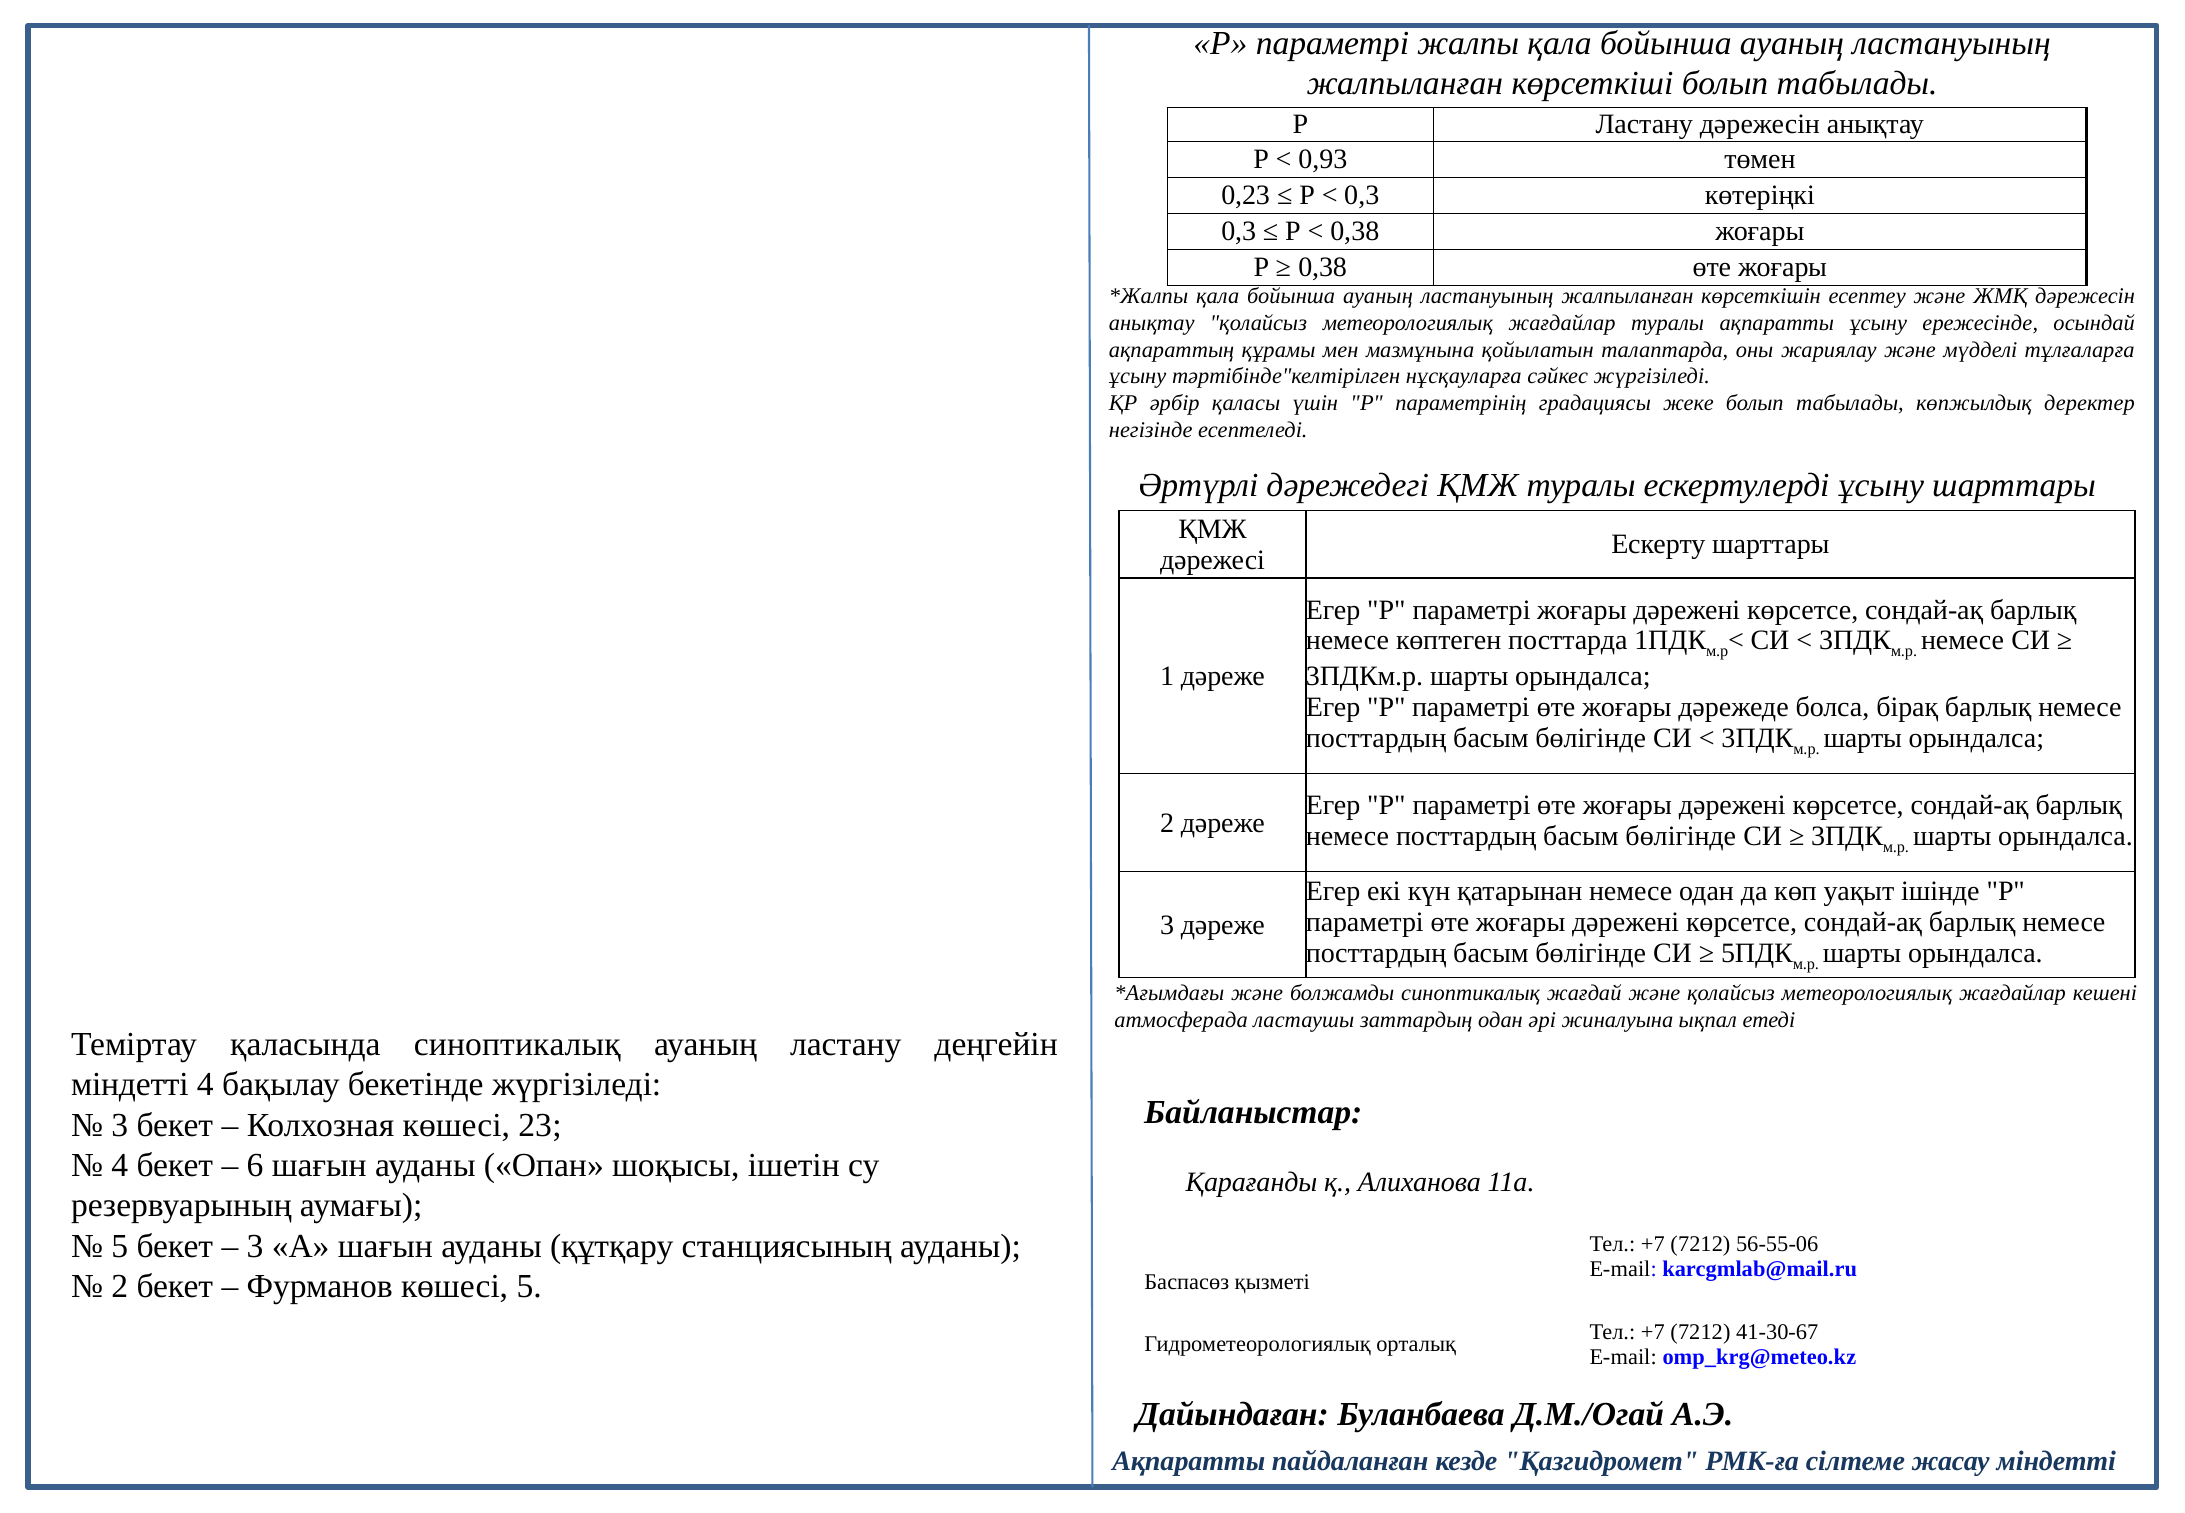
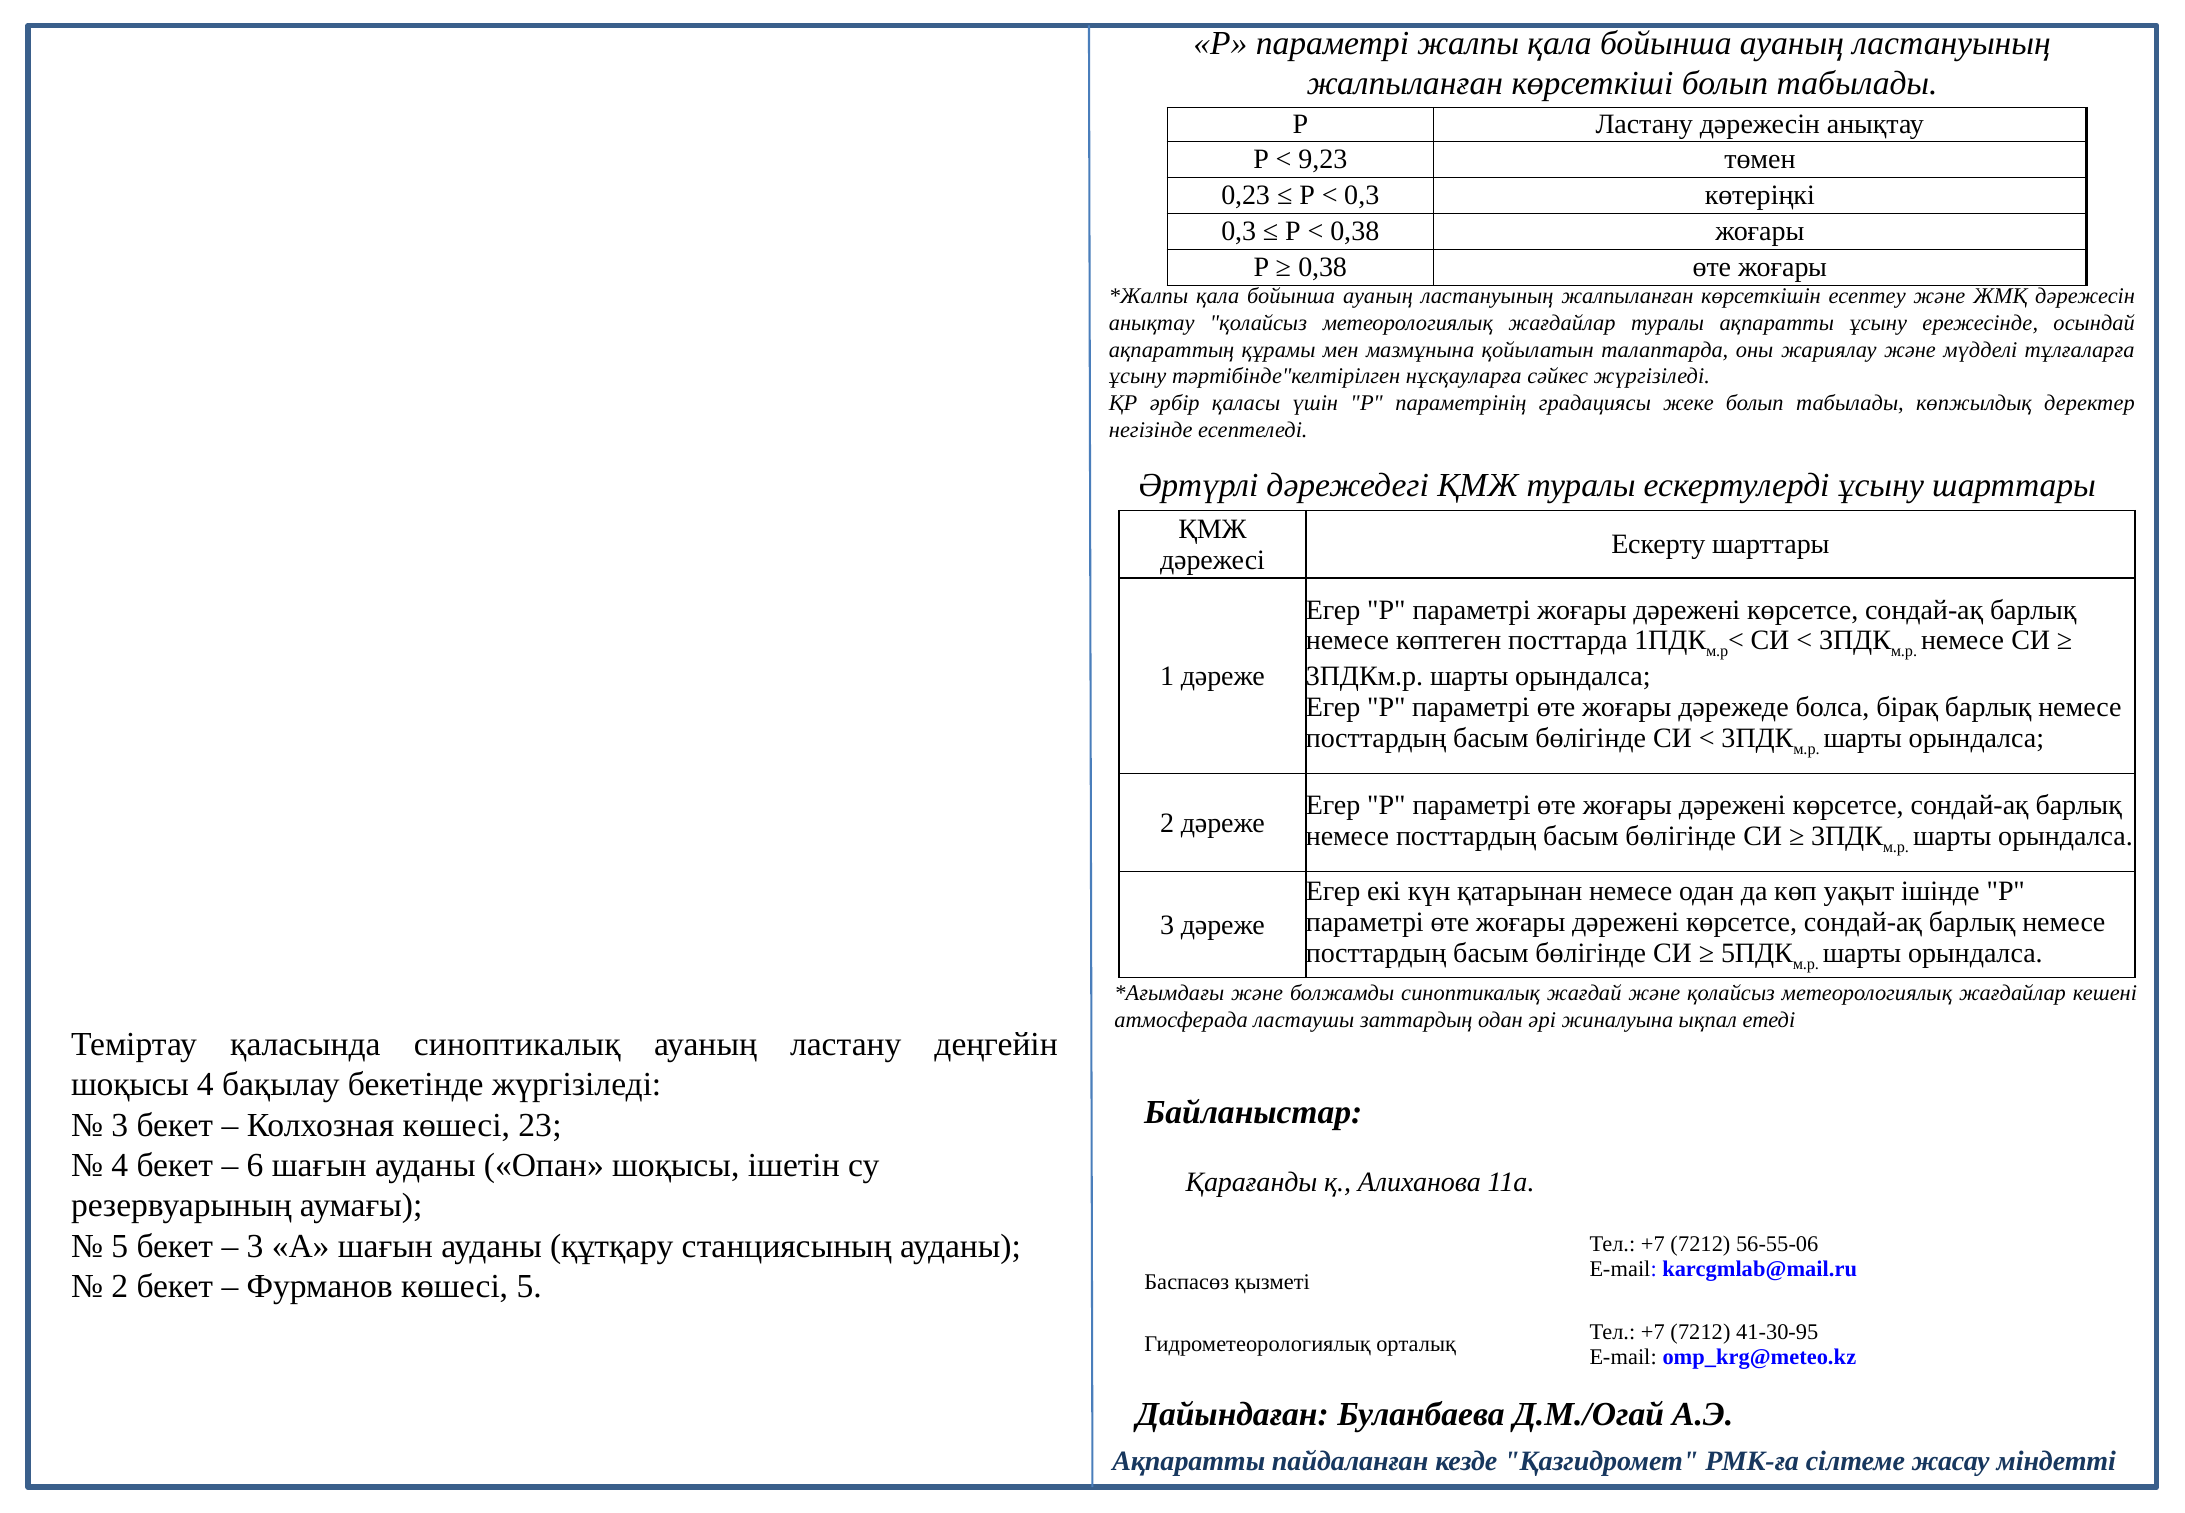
0,93: 0,93 -> 9,23 (1323, 159)
міндетті: міндетті -> шоқысы (130, 1085)
41-30-67: 41-30-67 -> 41-30-95 (1777, 1332)
